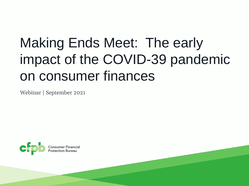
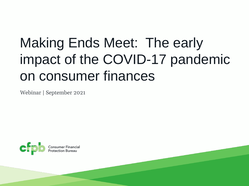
COVID-39: COVID-39 -> COVID-17 (135, 60)
